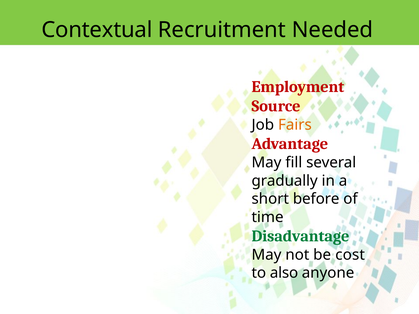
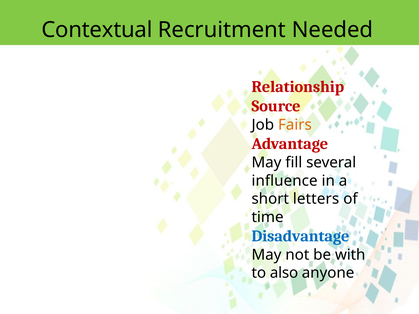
Employment: Employment -> Relationship (298, 87)
gradually: gradually -> influence (285, 181)
before: before -> letters (316, 199)
Disadvantage colour: green -> blue (300, 236)
cost: cost -> with (350, 255)
